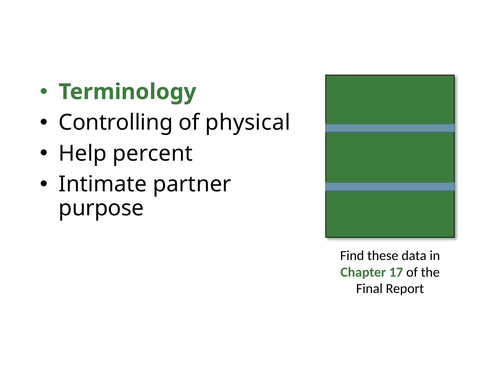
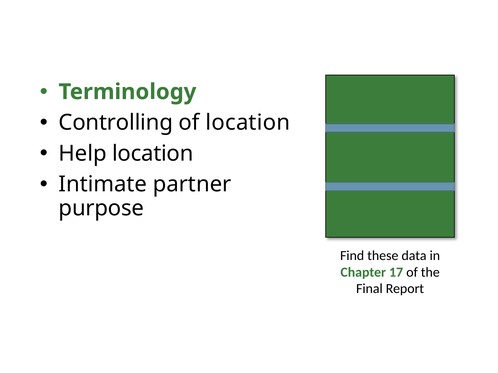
of physical: physical -> location (248, 123)
Help percent: percent -> location (153, 154)
